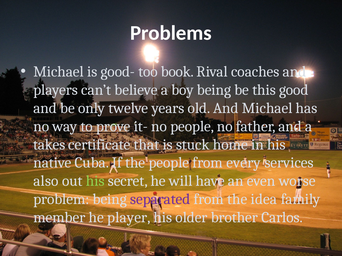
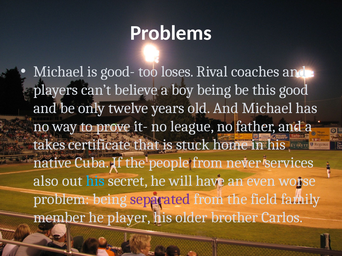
book: book -> loses (177, 72)
no people: people -> league (192, 127)
every: every -> never (244, 163)
his colour: light green -> light blue (95, 181)
idea: idea -> field (264, 200)
